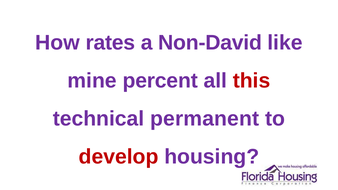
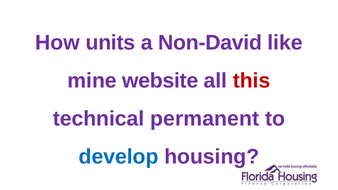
rates: rates -> units (110, 43)
percent: percent -> website (160, 81)
develop colour: red -> blue (119, 157)
